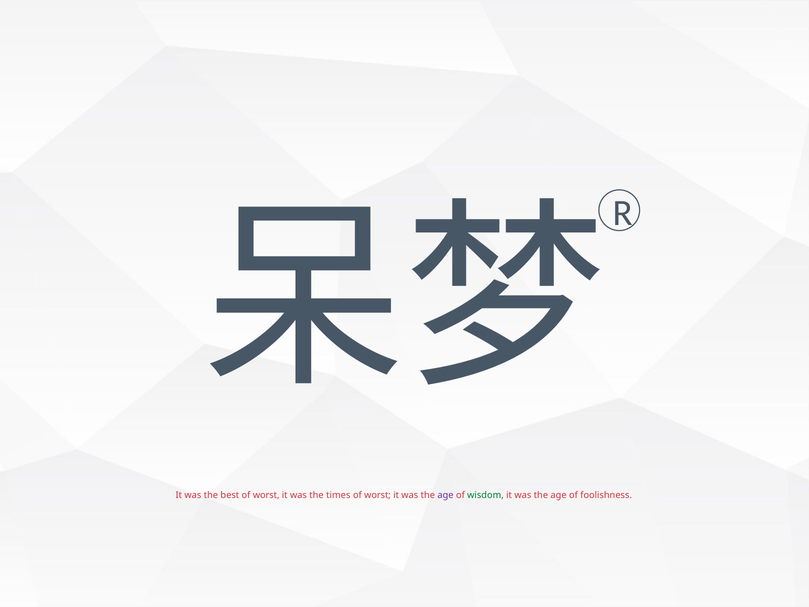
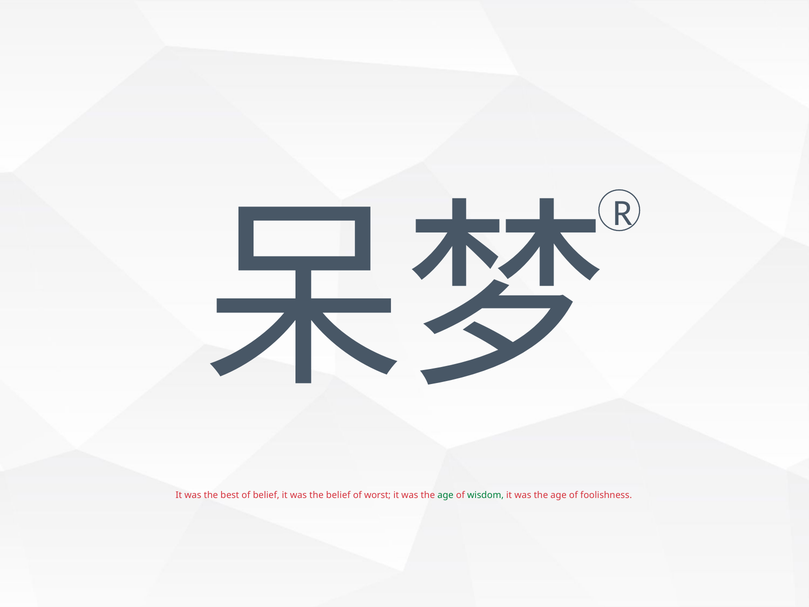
best of worst: worst -> belief (266, 495)
the times: times -> belief (338, 495)
age colour: purple -> green (446, 495)
